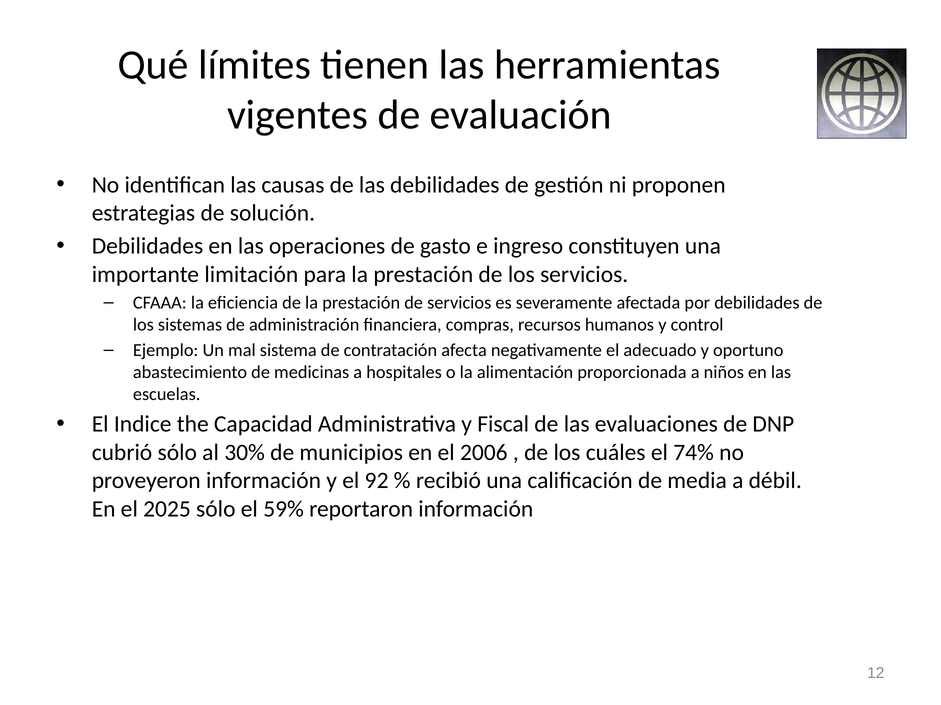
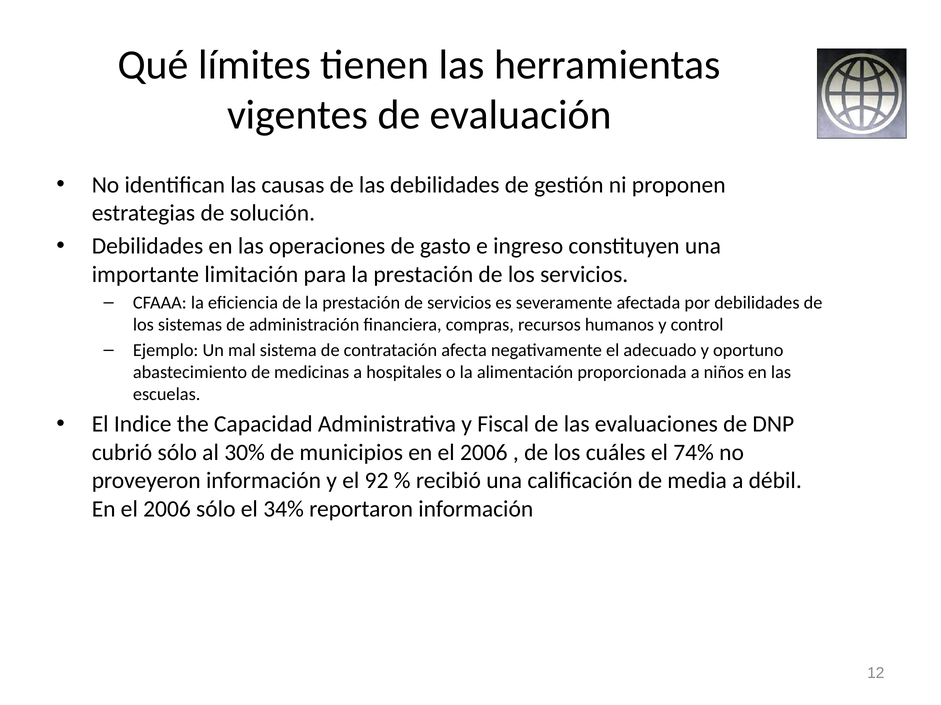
2025: 2025 -> 2006 (167, 509)
59%: 59% -> 34% (284, 509)
